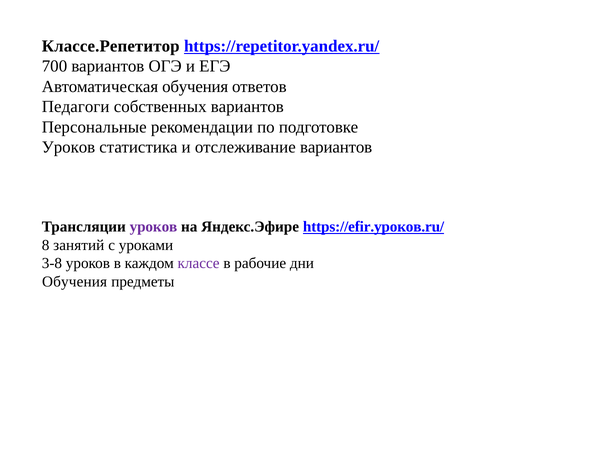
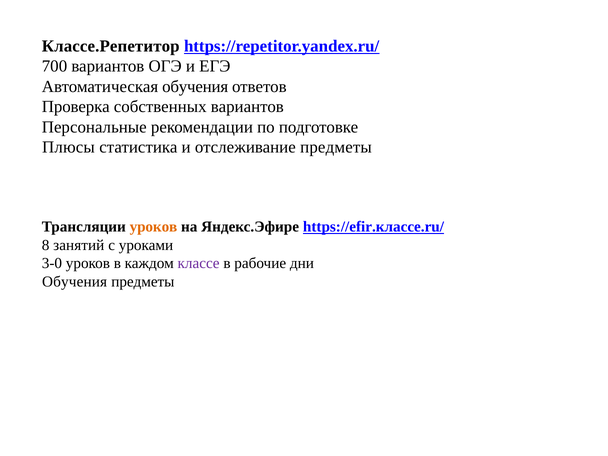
Педагоги: Педагоги -> Проверка (76, 107)
Уроков: Уроков -> Плюсы (68, 147)
отслеживание вариантов: вариантов -> предметы (336, 147)
уроков colour: purple -> orange (153, 227)
https://efir.уроков.ru/: https://efir.уроков.ru/ -> https://efir.классе.ru/ (373, 227)
3-8: 3-8 -> 3-0 (52, 263)
